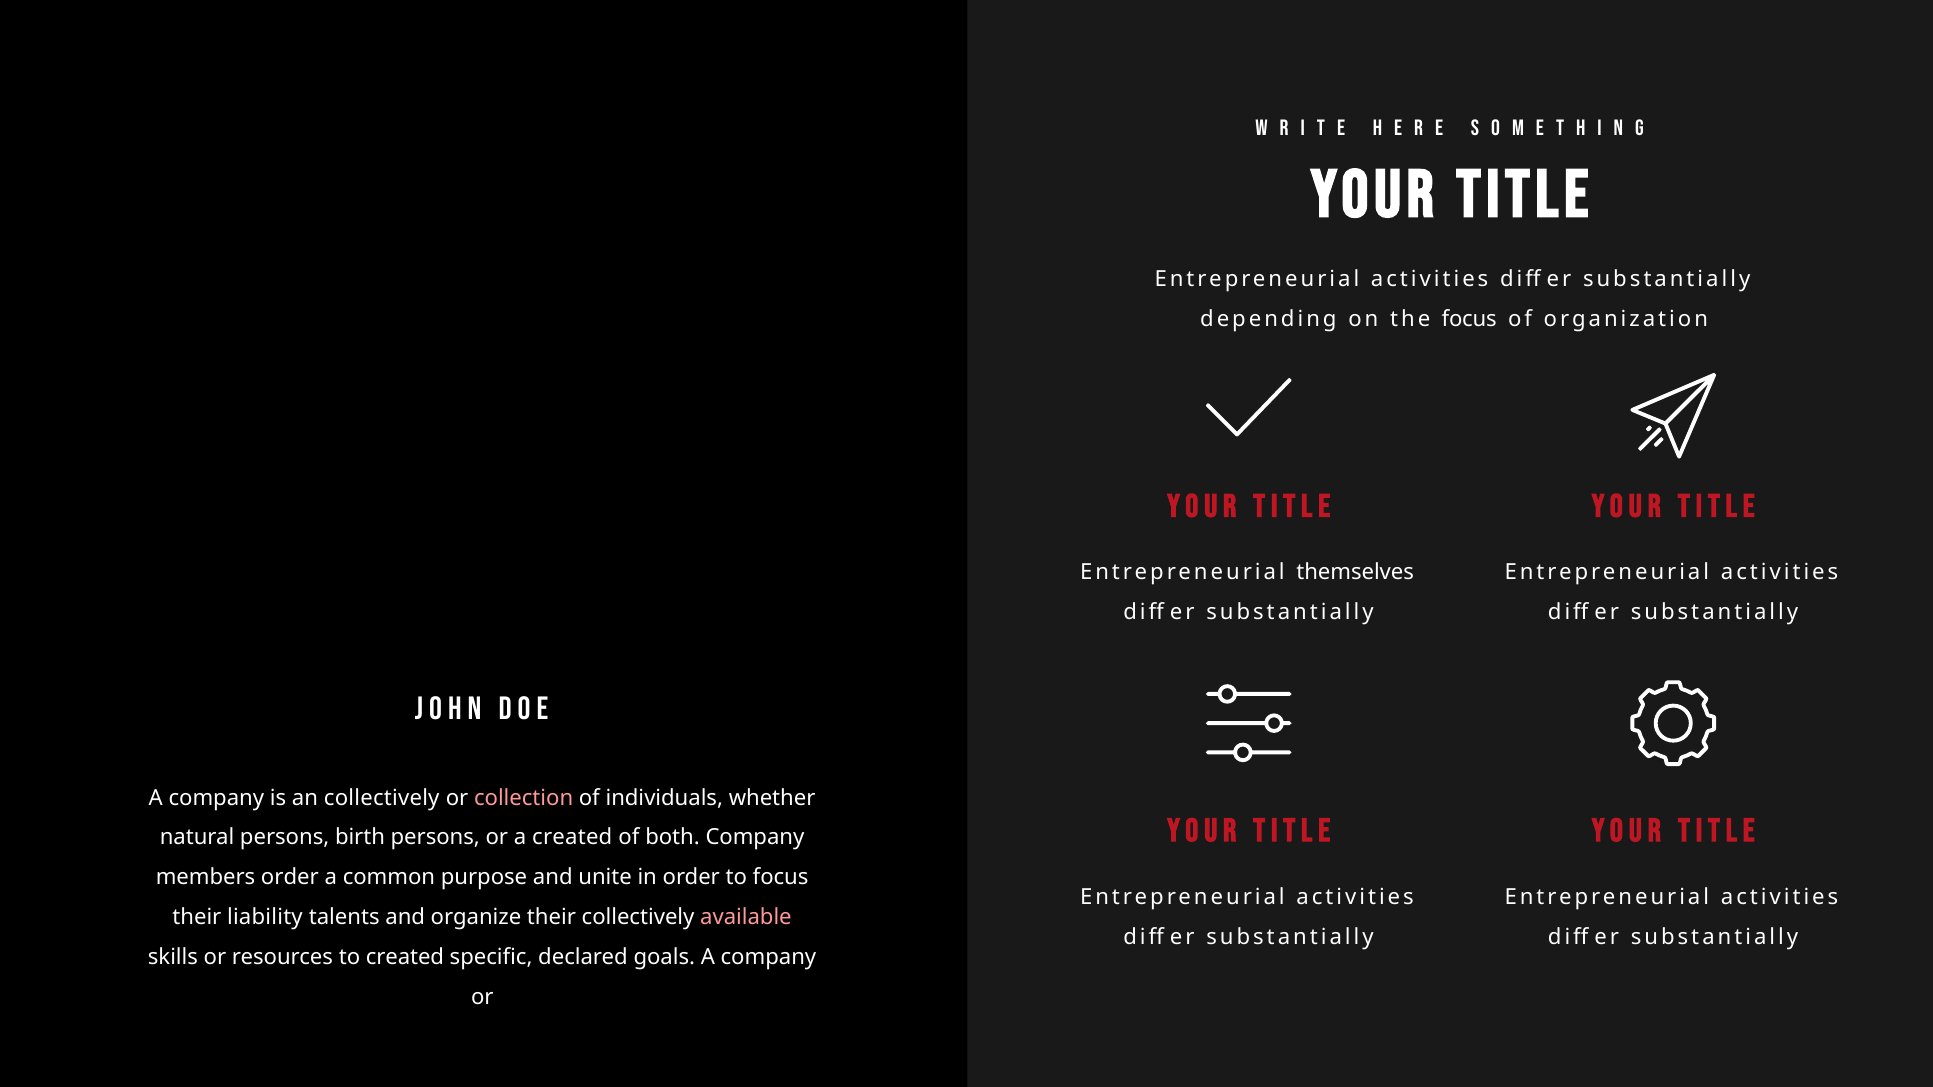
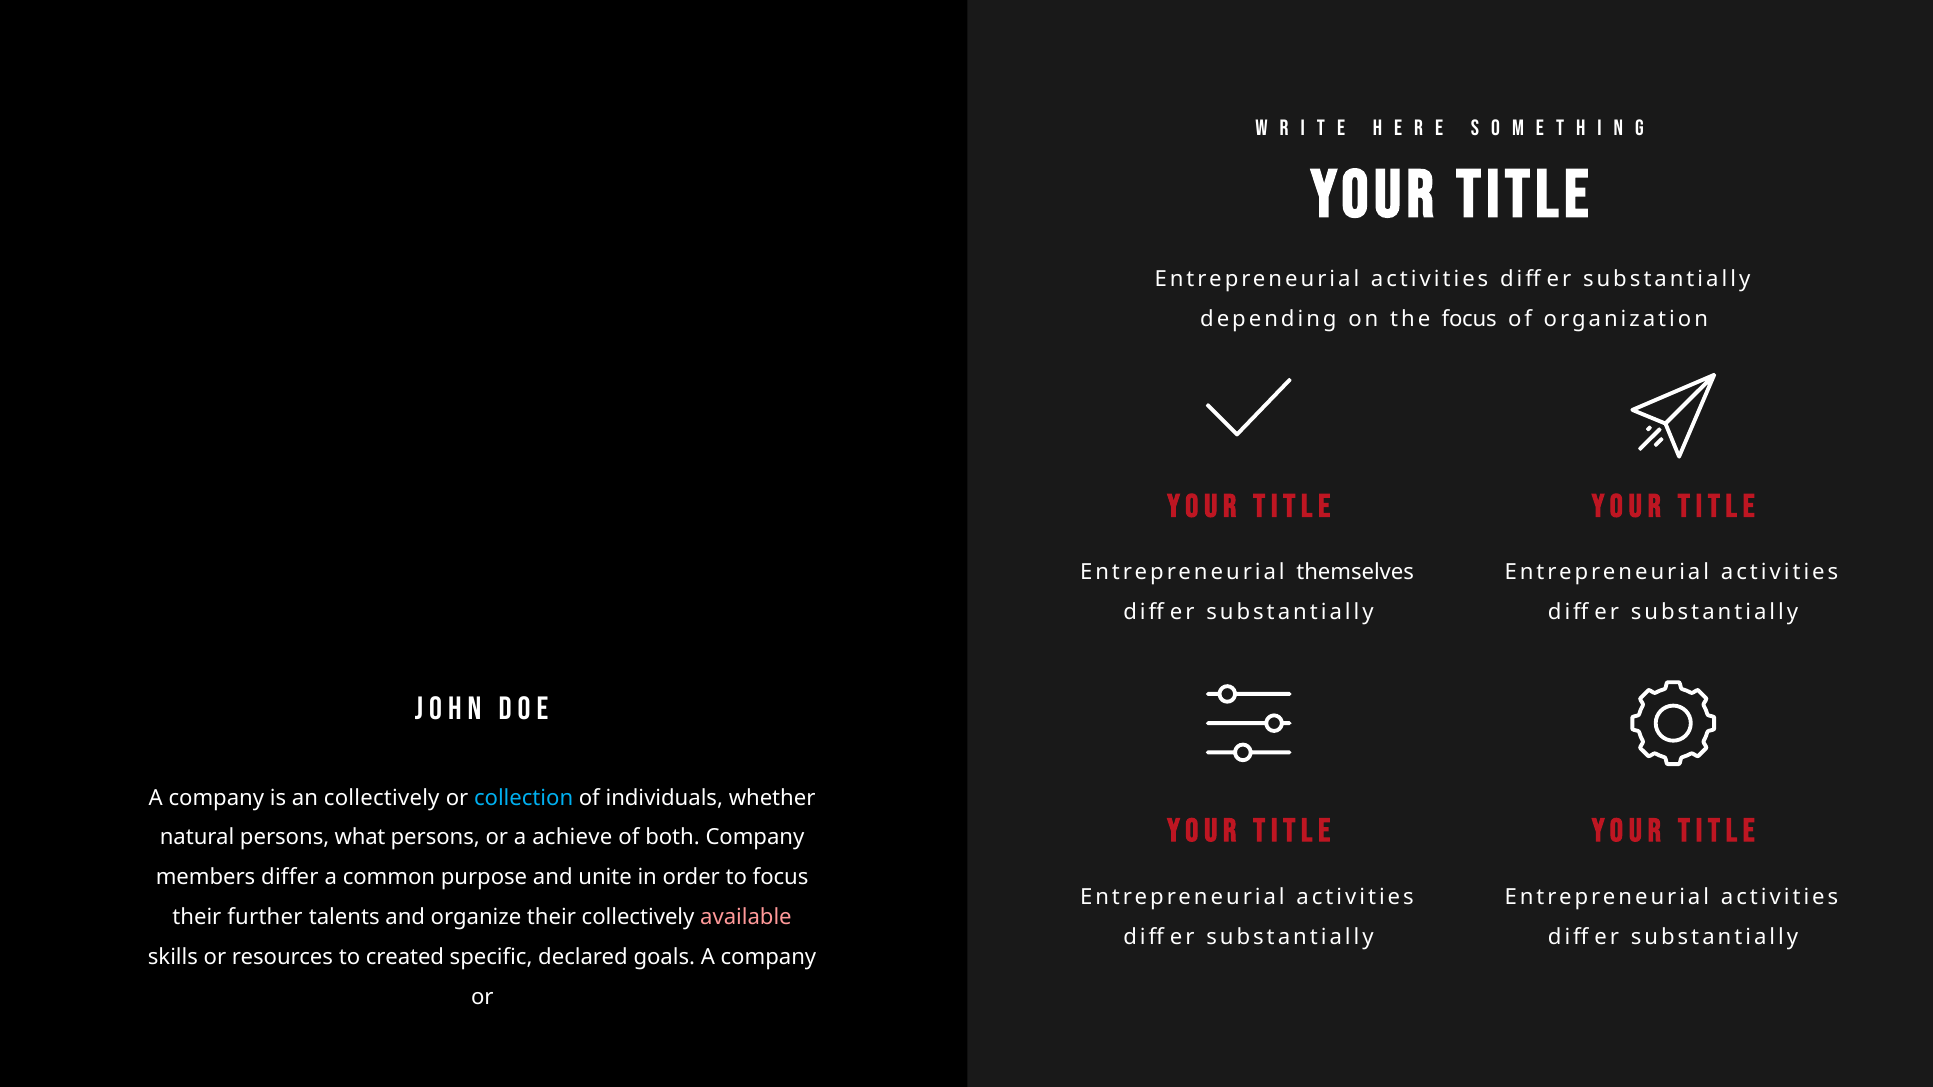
collection colour: pink -> light blue (524, 798)
birth: birth -> what (360, 838)
a created: created -> achieve (572, 838)
members order: order -> differ (290, 878)
liability: liability -> further (265, 918)
